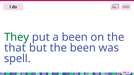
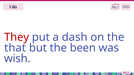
They colour: green -> red (17, 37)
a been: been -> dash (75, 37)
spell: spell -> wish (17, 59)
